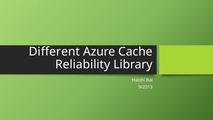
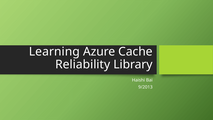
Different: Different -> Learning (54, 51)
